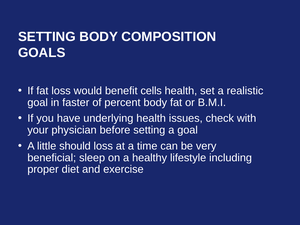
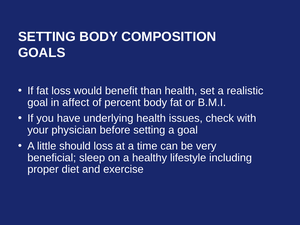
cells: cells -> than (151, 91)
faster: faster -> affect (76, 102)
